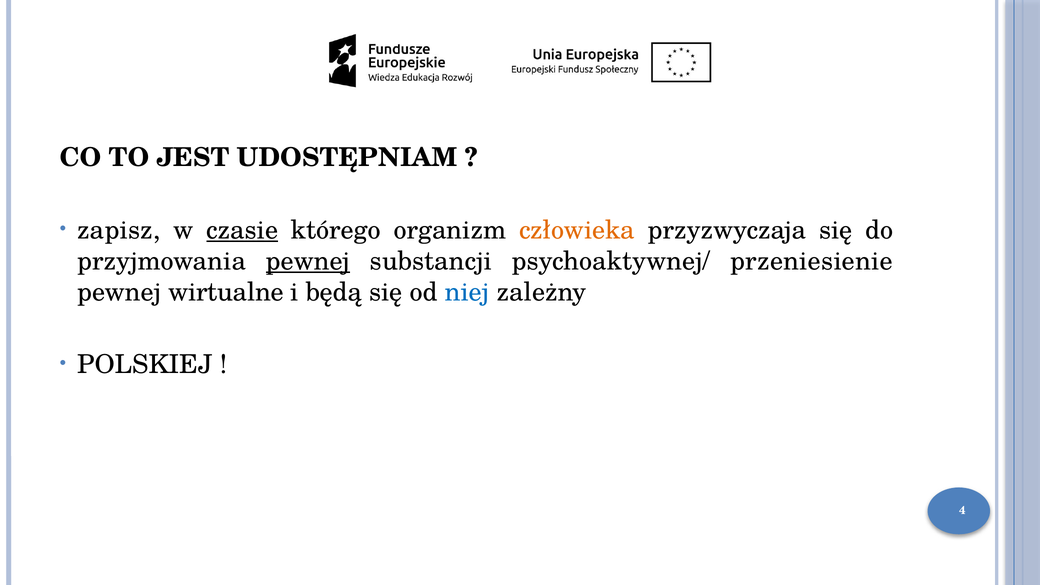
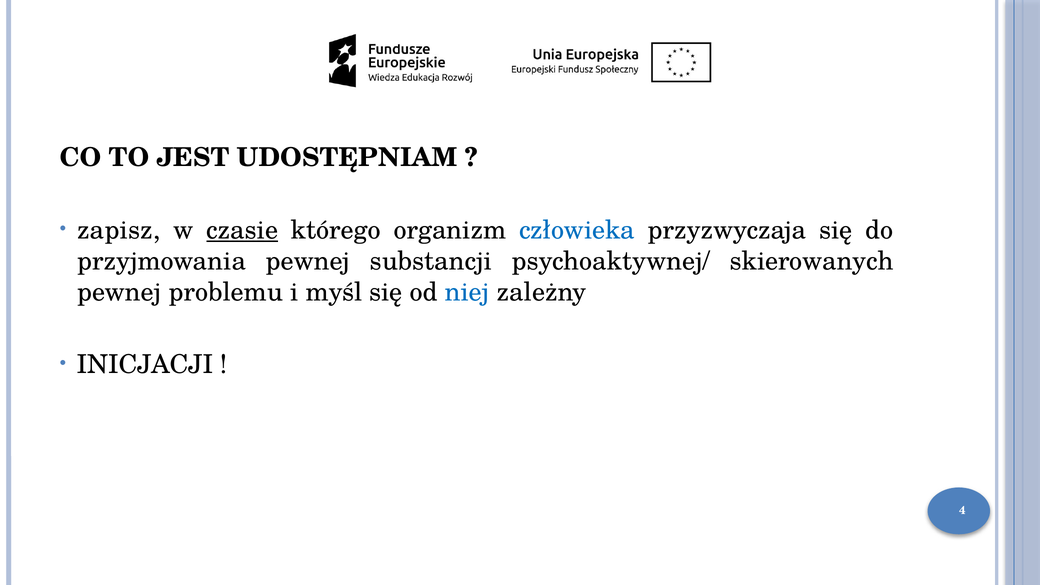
człowieka colour: orange -> blue (577, 230)
pewnej underline: present -> none (308, 261)
przeniesienie: przeniesienie -> skierowanych (812, 261)
wirtualne: wirtualne -> problemu (226, 292)
będą: będą -> myśl (334, 292)
POLSKIEJ: POLSKIEJ -> INICJACJI (145, 364)
